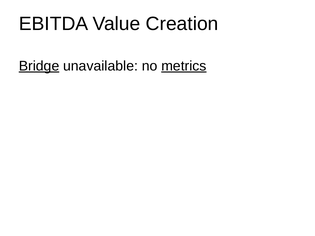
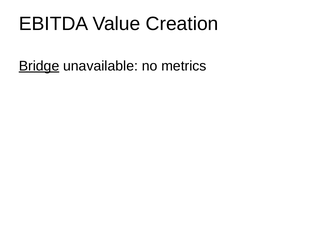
metrics underline: present -> none (184, 66)
